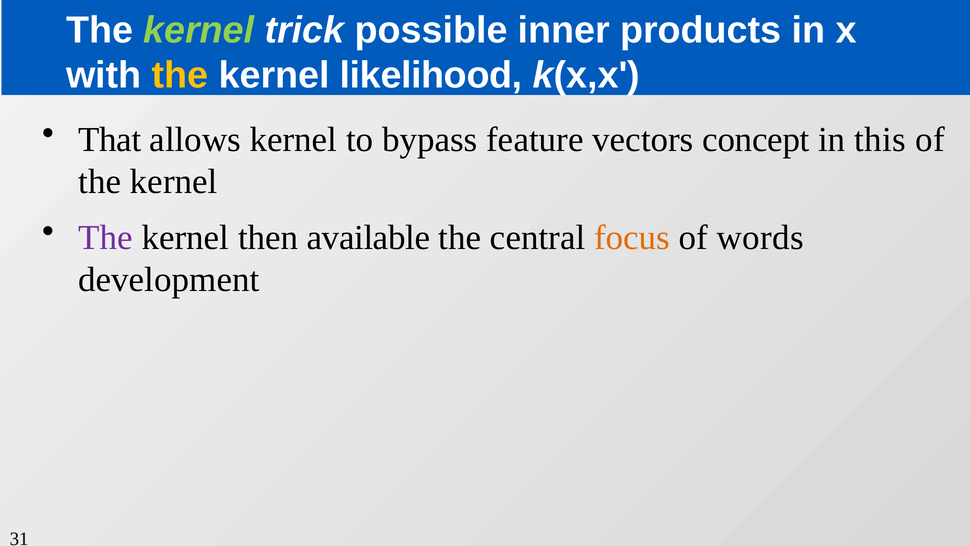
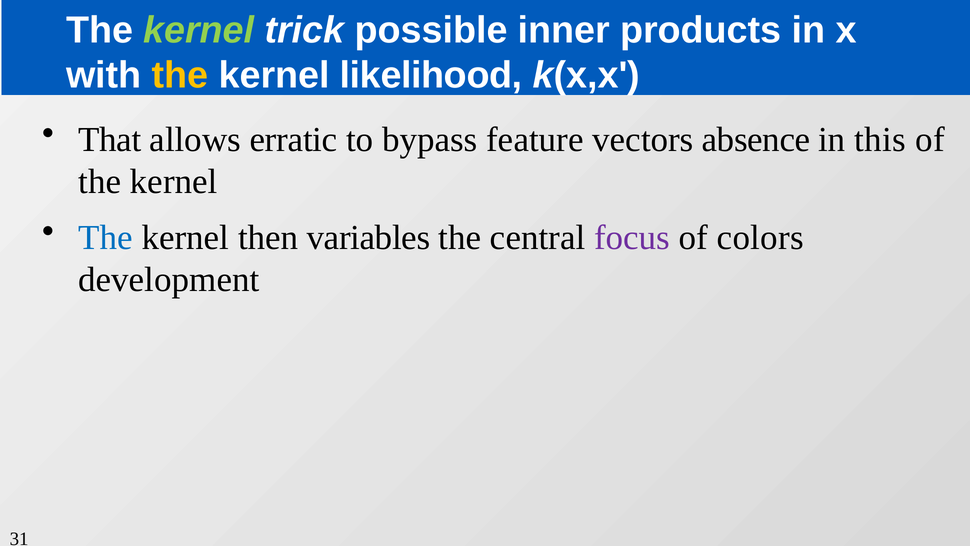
allows kernel: kernel -> erratic (294, 139)
concept: concept -> absence (756, 139)
The colour: purple -> blue (106, 237)
available: available -> variables (368, 237)
focus colour: orange -> purple (632, 237)
words: words -> colors (760, 237)
